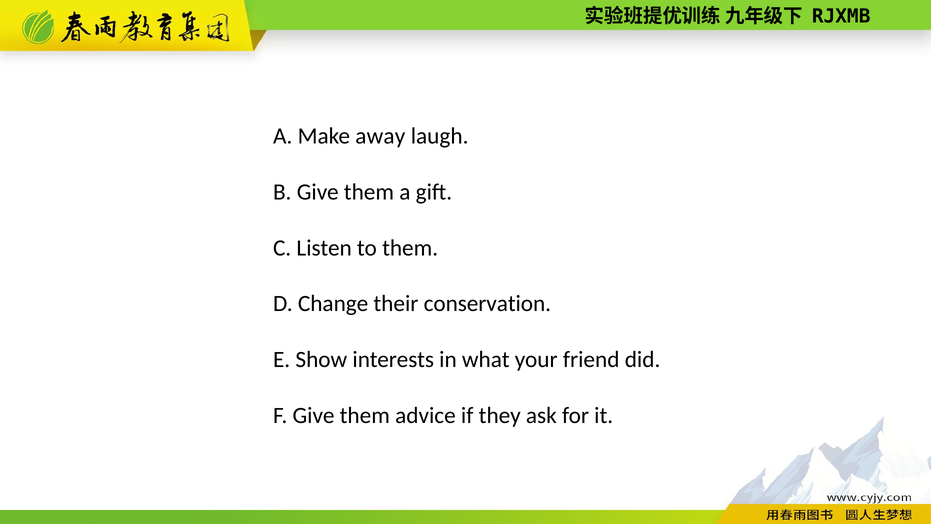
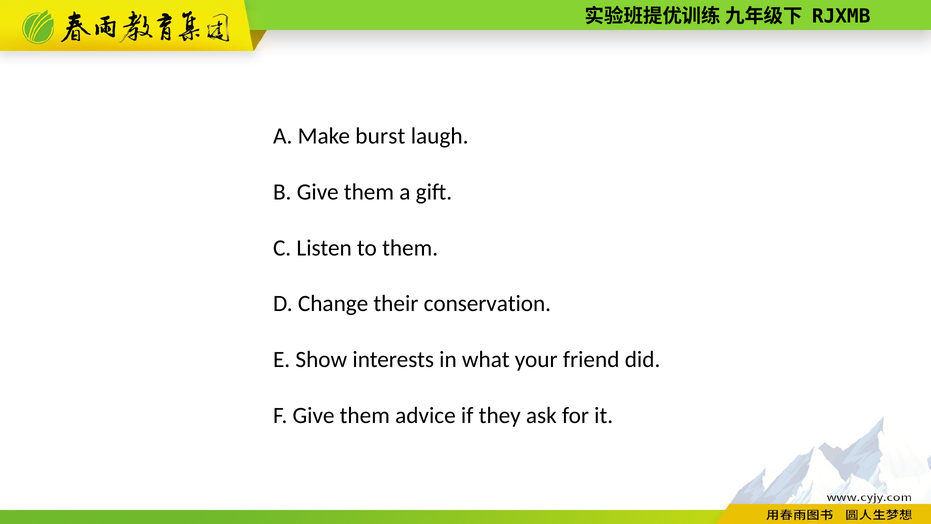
away: away -> burst (380, 136)
